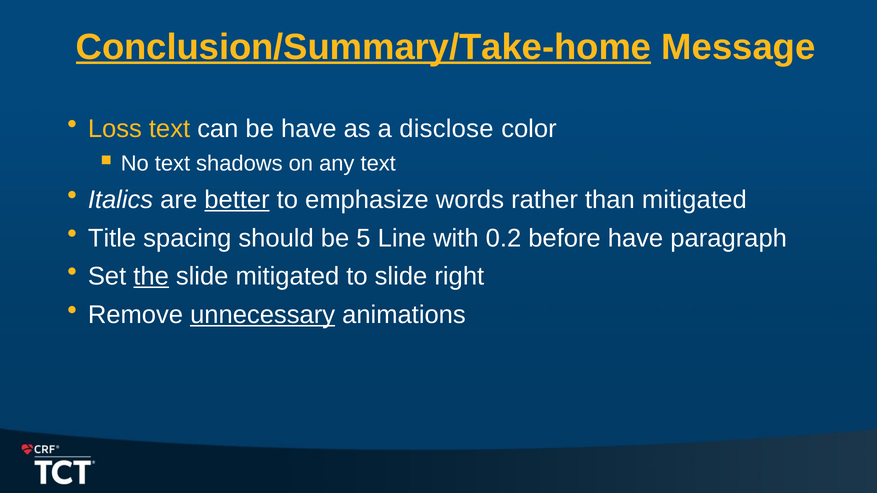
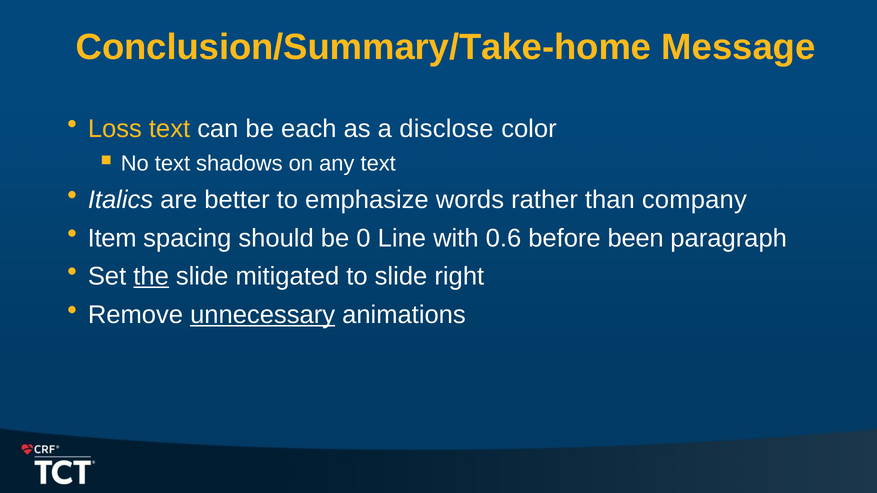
Conclusion/Summary/Take-home underline: present -> none (363, 47)
be have: have -> each (309, 129)
better underline: present -> none (237, 200)
than mitigated: mitigated -> company (694, 200)
Title: Title -> Item (112, 238)
5: 5 -> 0 (363, 238)
0.2: 0.2 -> 0.6 (503, 238)
before have: have -> been (636, 238)
